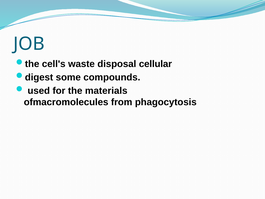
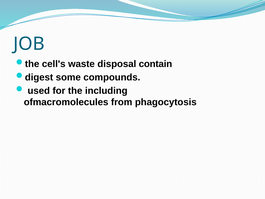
cellular: cellular -> contain (155, 64)
materials: materials -> including (106, 91)
